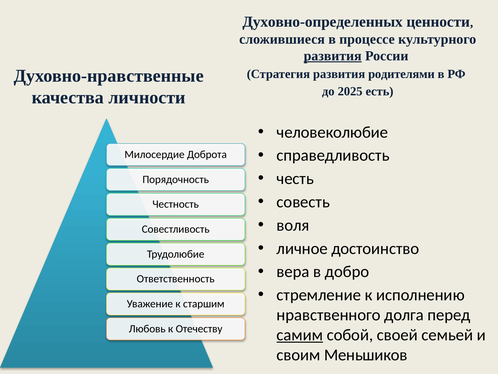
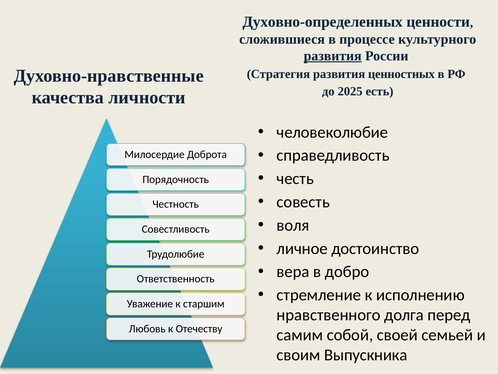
родителями: родителями -> ценностных (401, 74)
самим underline: present -> none (300, 335)
Меньшиков: Меньшиков -> Выпускника (366, 354)
